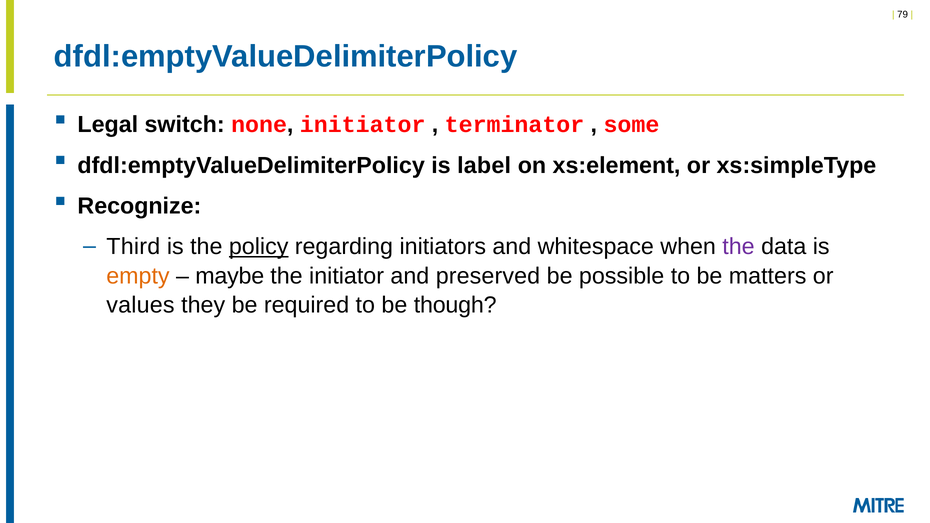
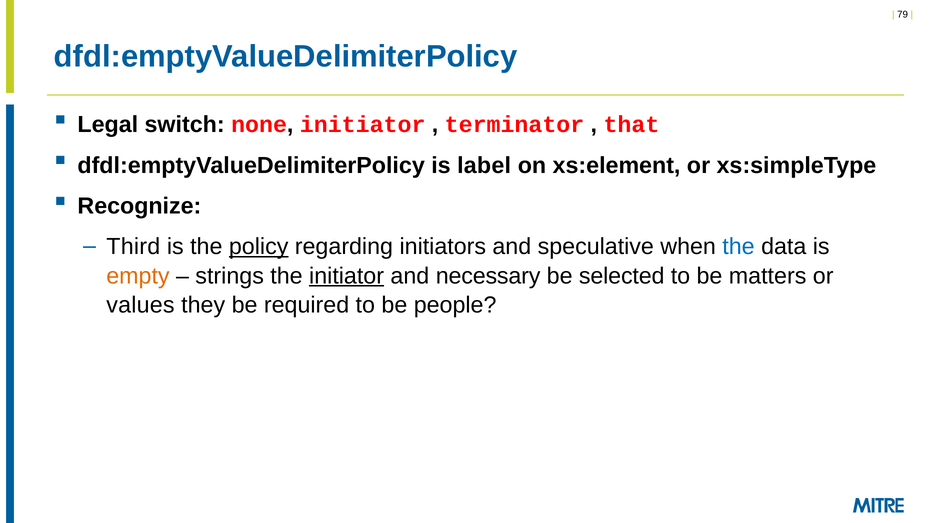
some: some -> that (631, 125)
whitespace: whitespace -> speculative (596, 247)
the colour: purple -> blue (739, 247)
maybe: maybe -> strings (230, 276)
initiator underline: none -> present (347, 276)
preserved: preserved -> necessary (488, 276)
possible: possible -> selected (622, 276)
though: though -> people (455, 305)
